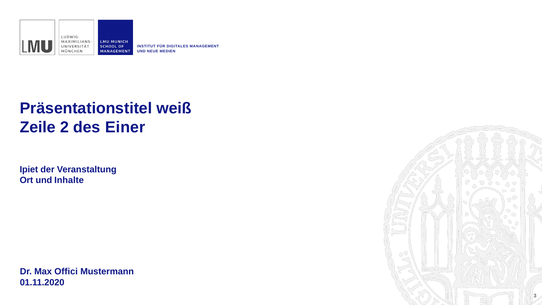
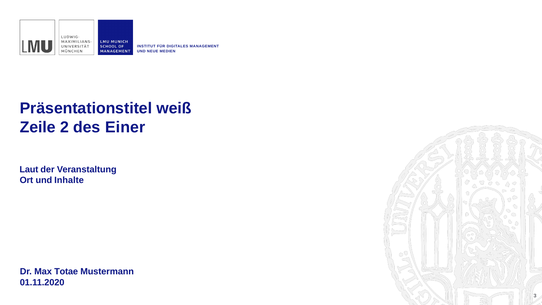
Ipiet: Ipiet -> Laut (29, 169)
Offici: Offici -> Totae (66, 272)
